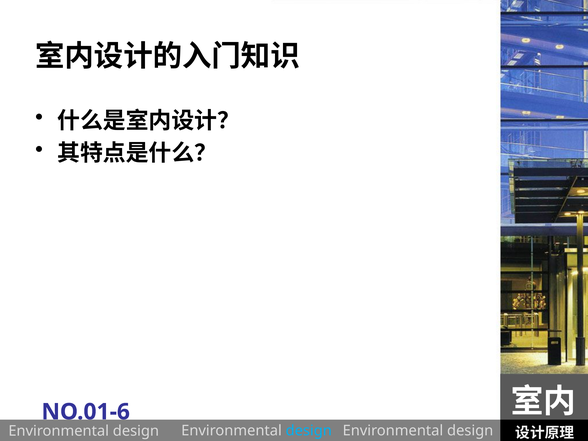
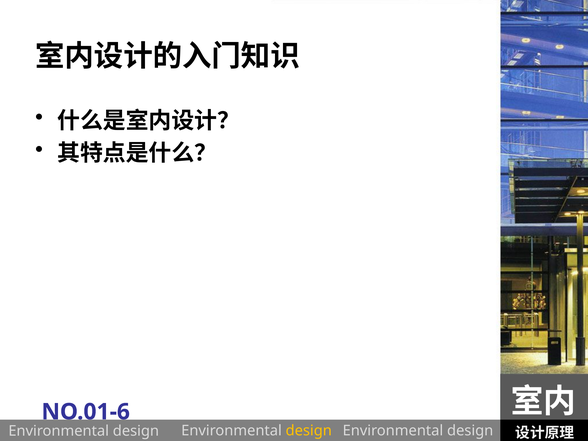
design colour: light blue -> yellow (309, 431)
